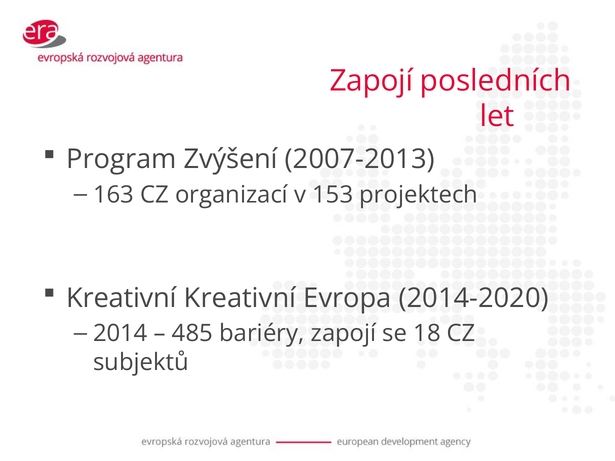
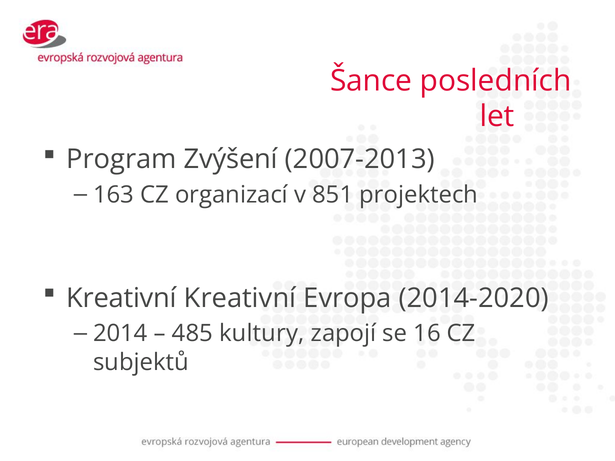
Zapojí: Zapojí -> Šance (371, 81)
153: 153 -> 851 (333, 195)
bariéry: bariéry -> kultury (262, 334)
18: 18 -> 16 (427, 334)
